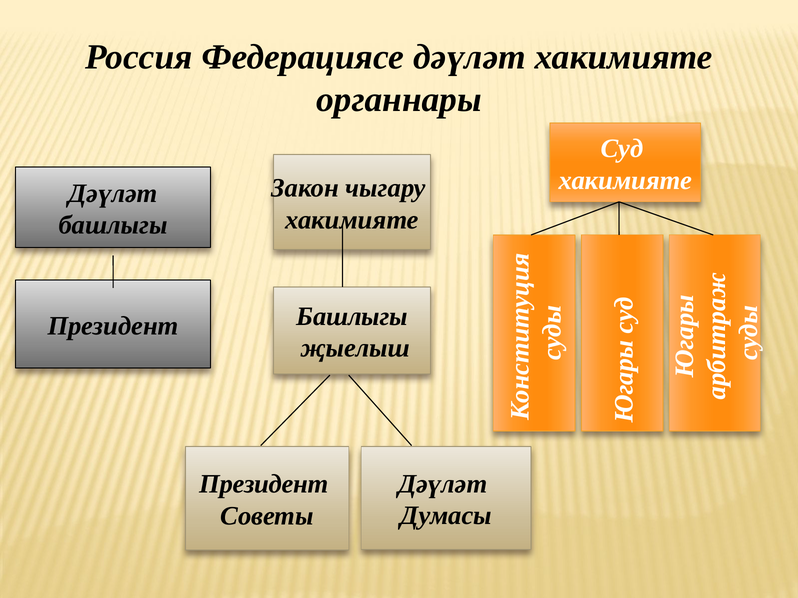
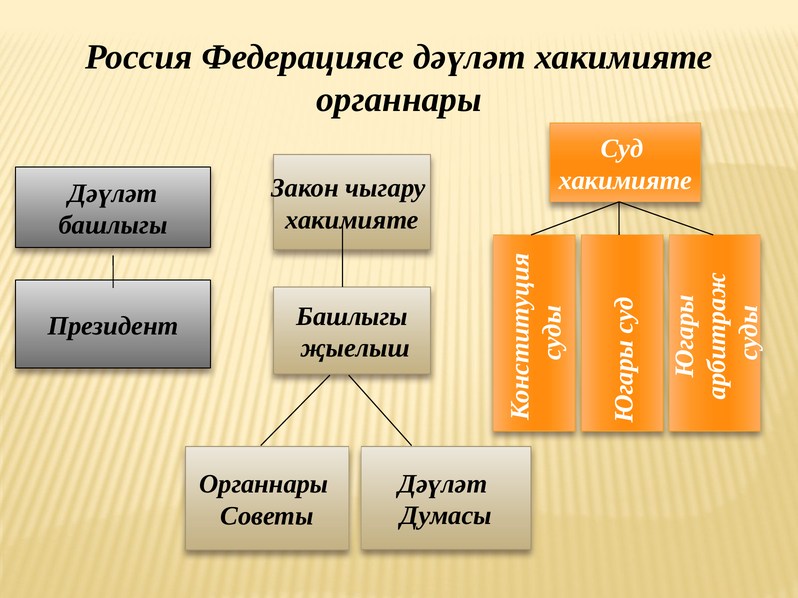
Президент: Президент -> Органнары (264, 485)
